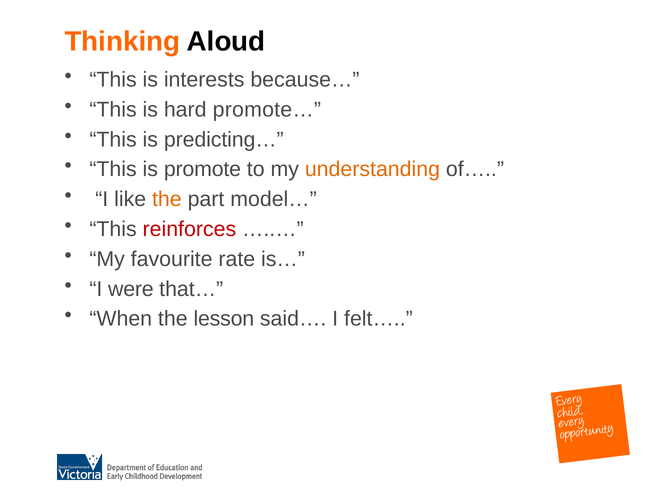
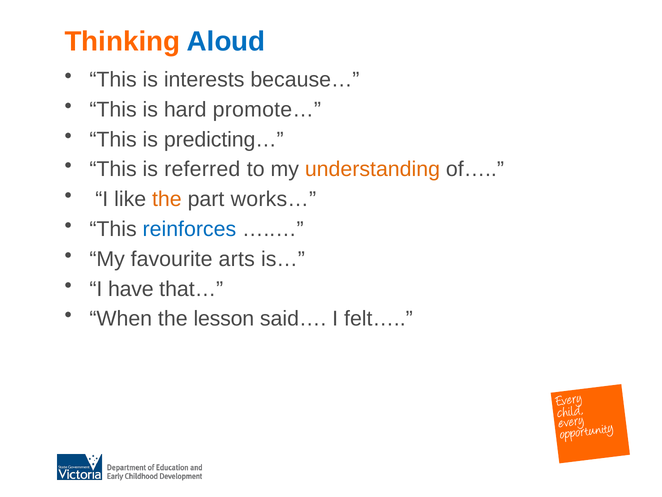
Aloud colour: black -> blue (226, 41)
promote: promote -> referred (202, 169)
model…: model… -> works… (273, 199)
reinforces colour: red -> blue (189, 229)
rate: rate -> arts (237, 259)
were: were -> have (131, 289)
